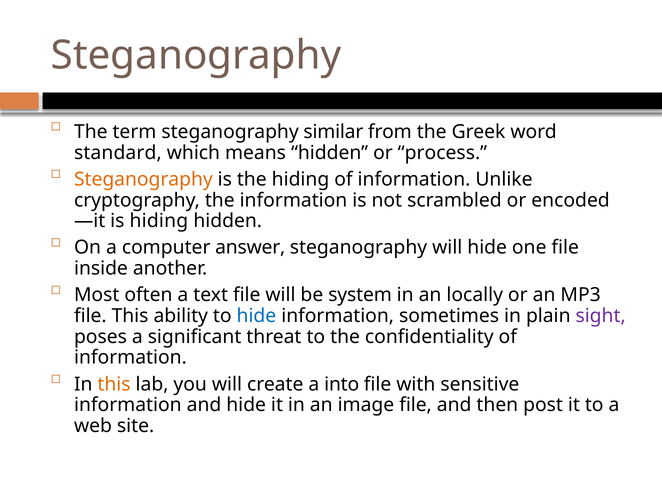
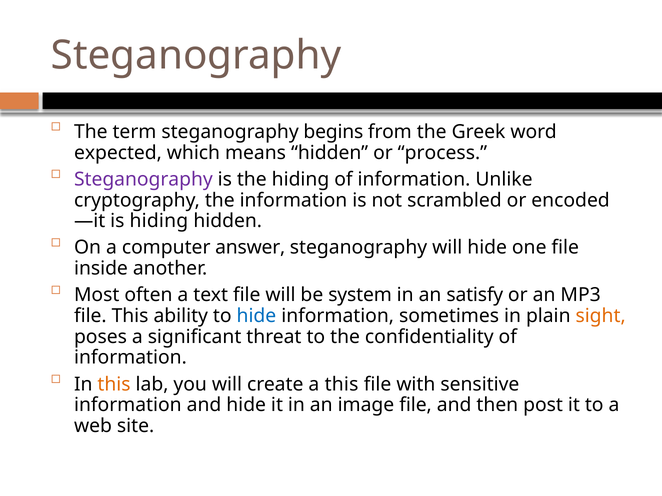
similar: similar -> begins (333, 132)
standard: standard -> expected (118, 153)
Steganography colour: orange -> purple (143, 180)
locally: locally -> satisfy (475, 295)
sight colour: purple -> orange (601, 316)
a into: into -> this (342, 385)
